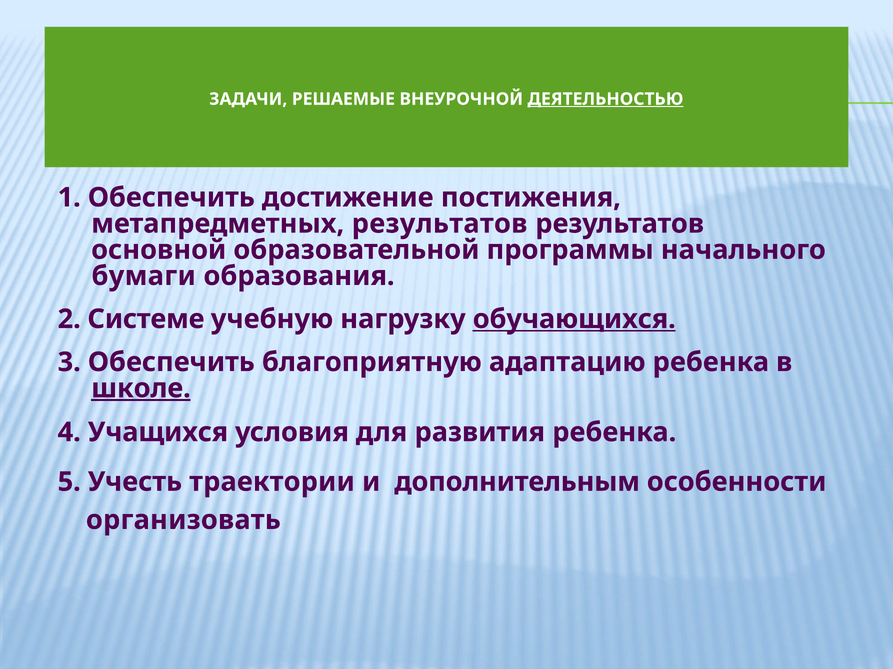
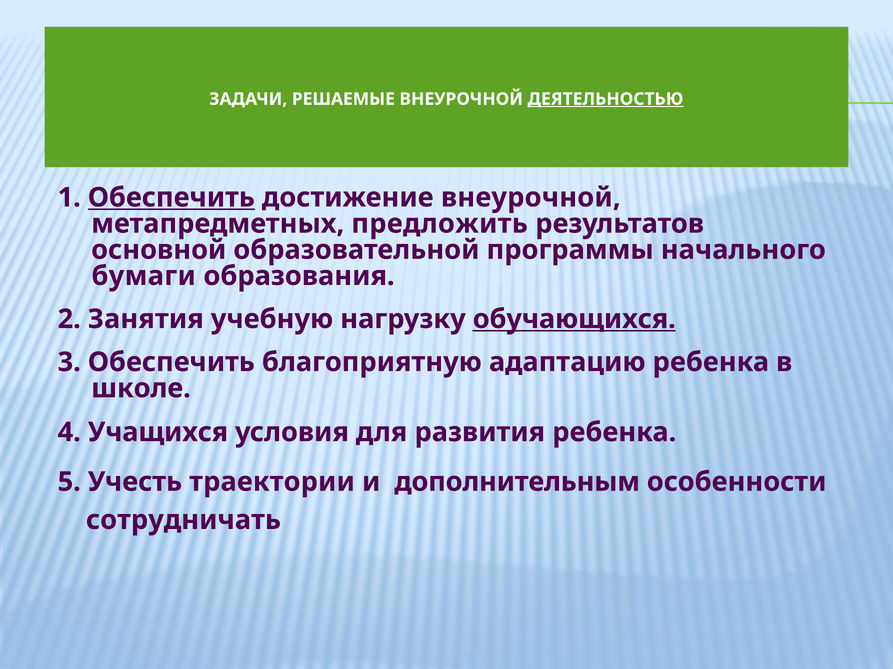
Обеспечить underline: none -> present (171, 198)
достижение постижения: постижения -> внеурочной (531, 198)
метапредметных результатов: результатов -> предложить (440, 224)
Системе: Системе -> Занятия (146, 319)
школе underline: present -> none (141, 389)
организовать: организовать -> сотрудничать (183, 521)
